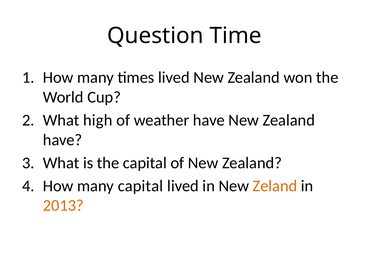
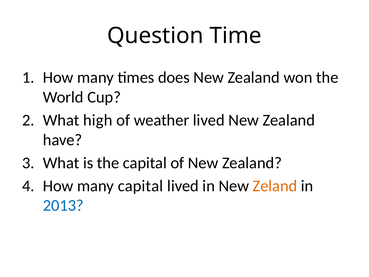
times lived: lived -> does (174, 77)
weather have: have -> lived (209, 120)
2013 colour: orange -> blue (63, 205)
